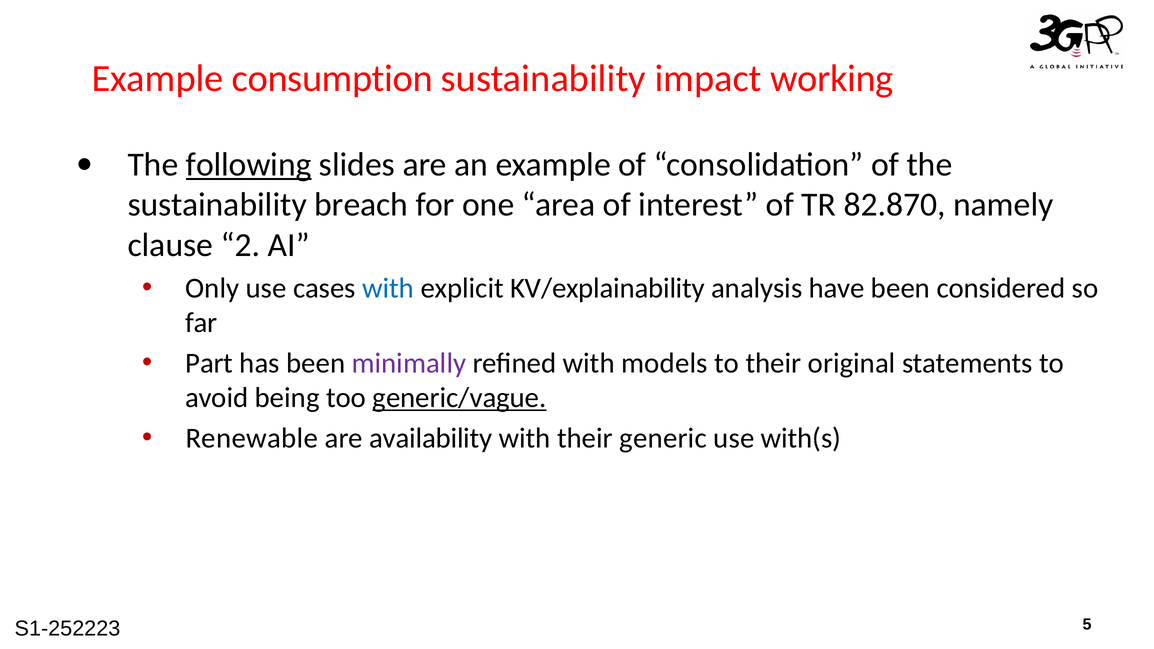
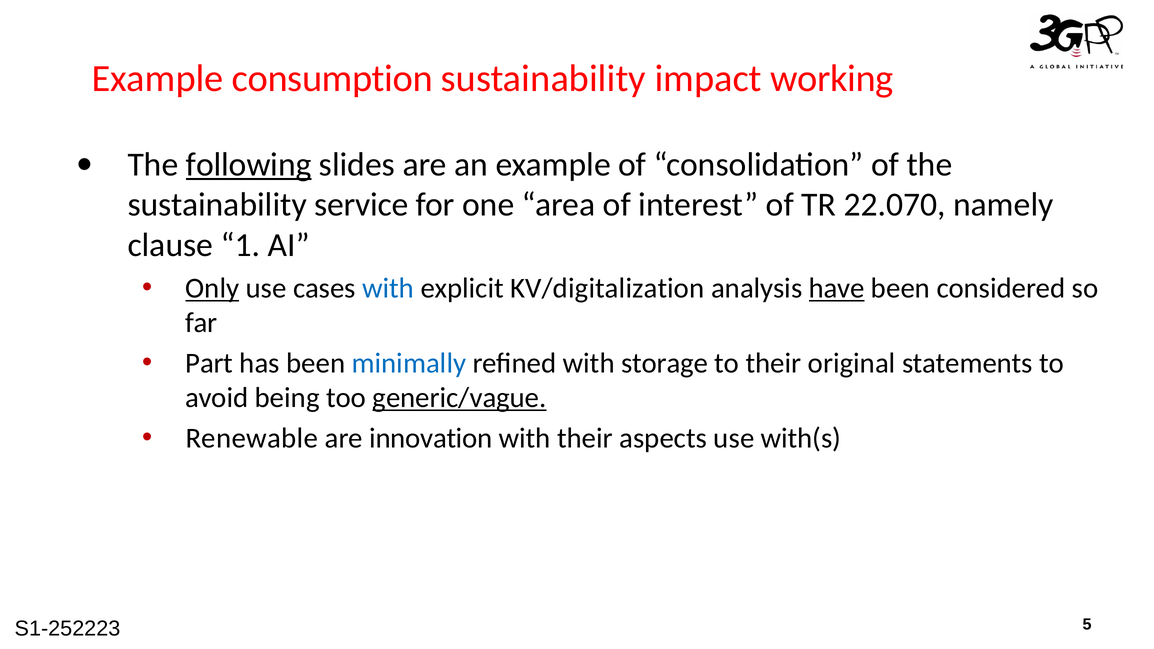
breach: breach -> service (361, 205)
82.870: 82.870 -> 22.070 (895, 205)
2: 2 -> 1 (240, 245)
Only underline: none -> present (212, 288)
KV/explainability: KV/explainability -> KV/digitalization (607, 288)
have underline: none -> present (837, 288)
minimally colour: purple -> blue (409, 363)
models: models -> storage (665, 363)
availability: availability -> innovation (431, 438)
generic: generic -> aspects (663, 438)
